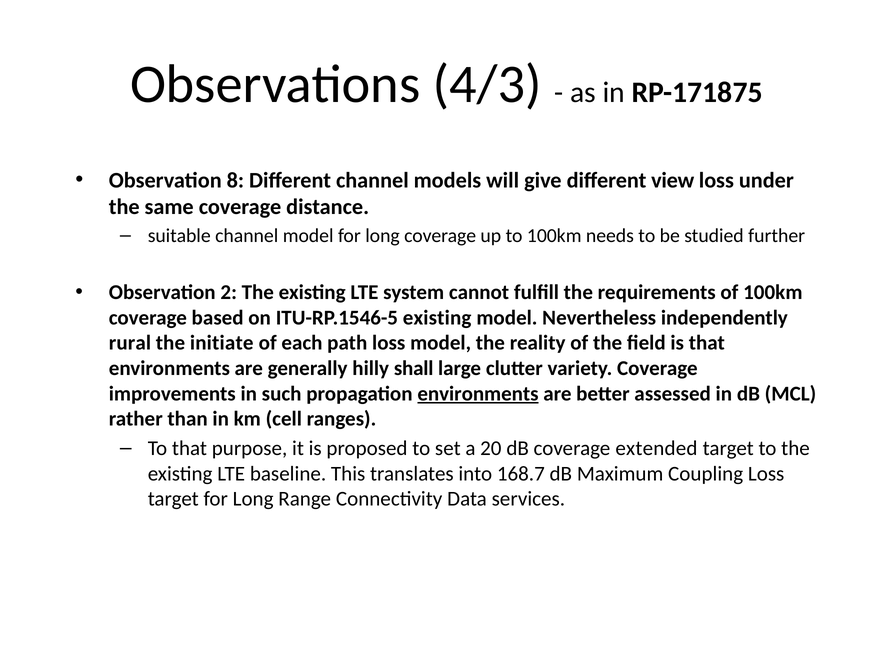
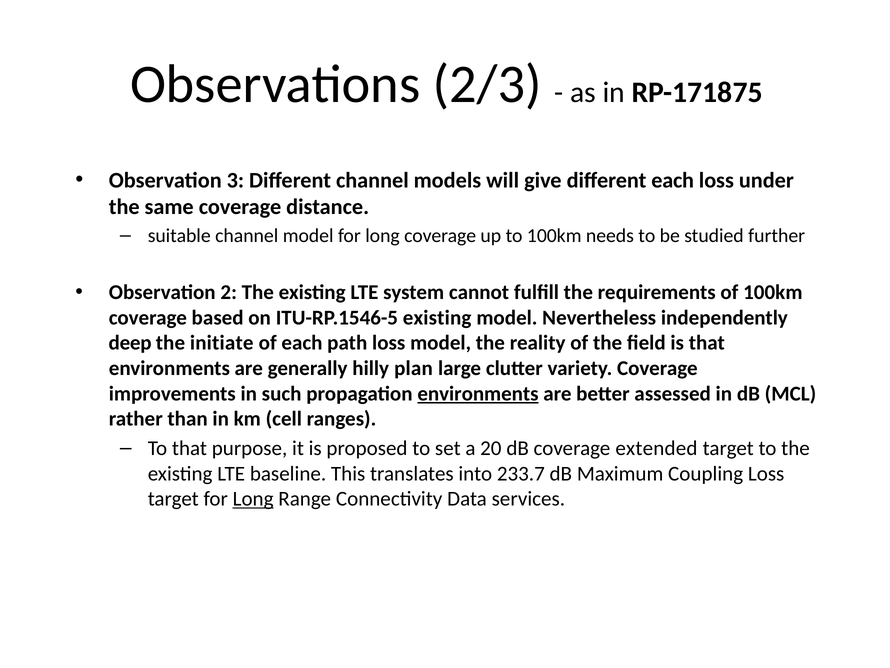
4/3: 4/3 -> 2/3 (487, 84)
8: 8 -> 3 (235, 180)
different view: view -> each (673, 180)
rural: rural -> deep (130, 343)
shall: shall -> plan (413, 368)
168.7: 168.7 -> 233.7 (521, 473)
Long underline: none -> present (253, 499)
